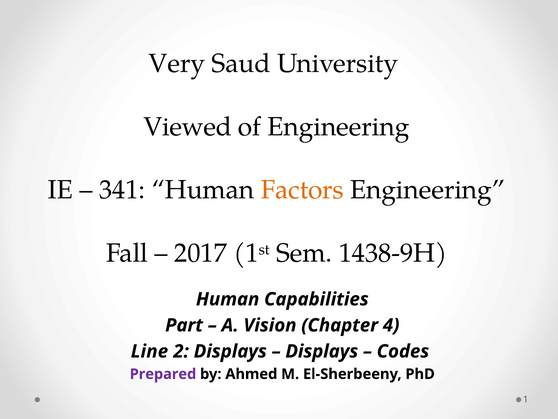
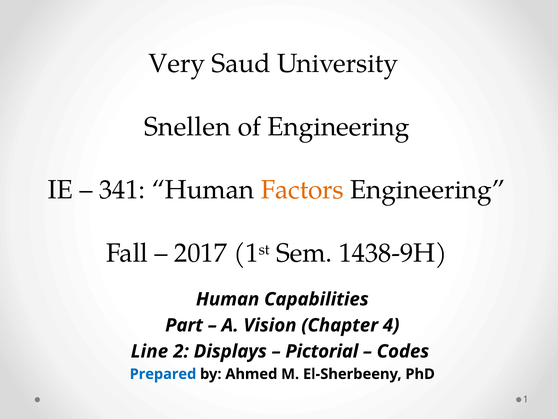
Viewed: Viewed -> Snellen (187, 126)
Displays: Displays -> Pictorial (322, 351)
Prepared colour: purple -> blue (163, 374)
